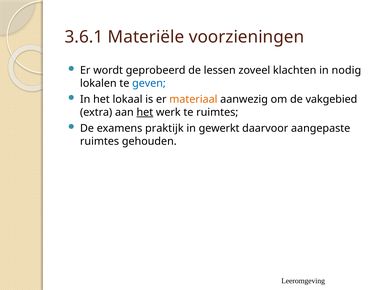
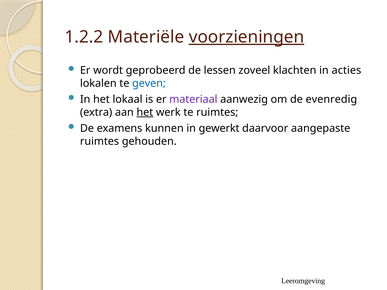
3.6.1: 3.6.1 -> 1.2.2 (84, 37)
voorzieningen underline: none -> present (247, 37)
nodig: nodig -> acties (346, 70)
materiaal colour: orange -> purple (193, 99)
vakgebied: vakgebied -> evenredig (331, 99)
praktijk: praktijk -> kunnen (164, 129)
